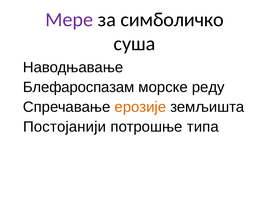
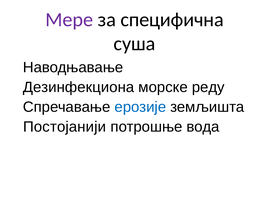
симболичко: симболичко -> специфична (172, 20)
Блефароспазам: Блефароспазам -> Дезинфекциона (79, 87)
ерозије colour: orange -> blue (140, 107)
типа: типа -> вода (203, 127)
